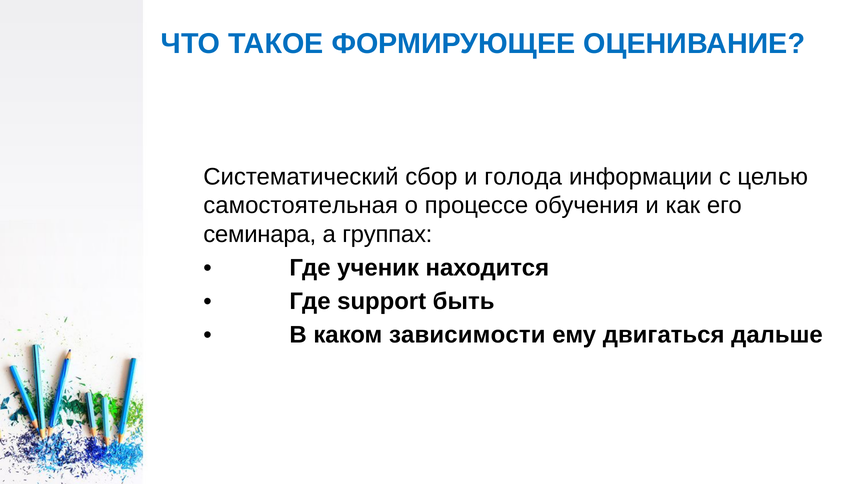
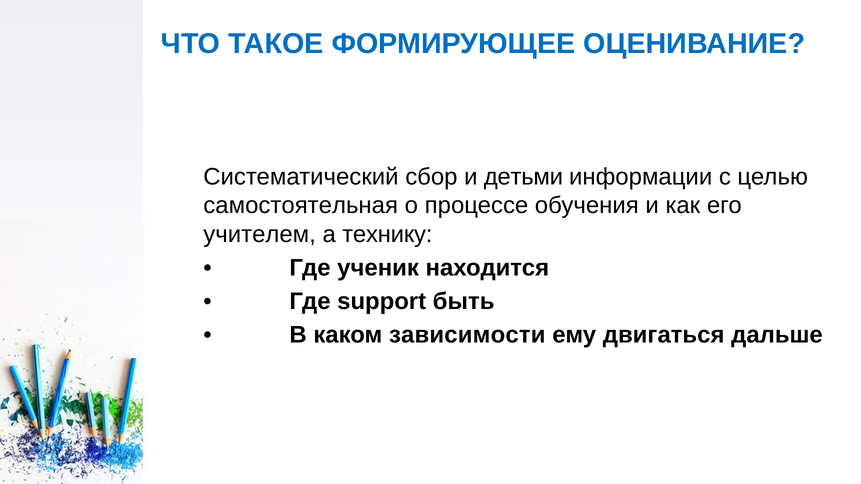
голода: голода -> детьми (523, 177)
семинара: семинара -> учителем (260, 234)
группах: группах -> технику (387, 234)
